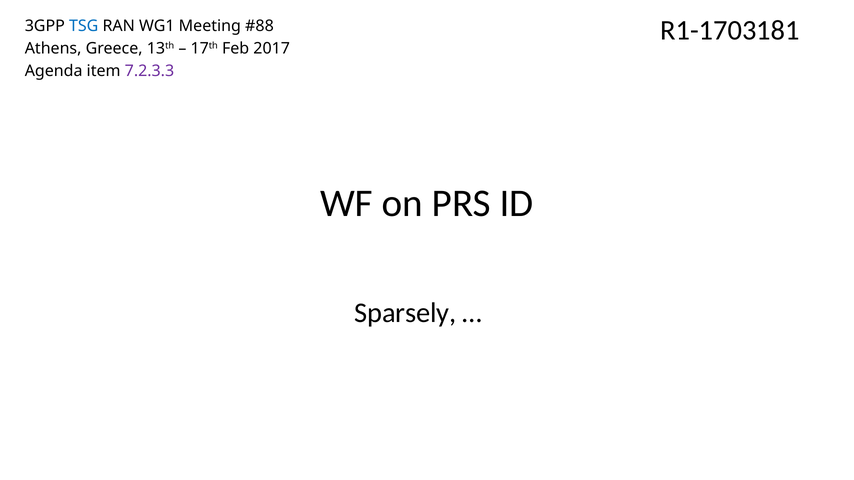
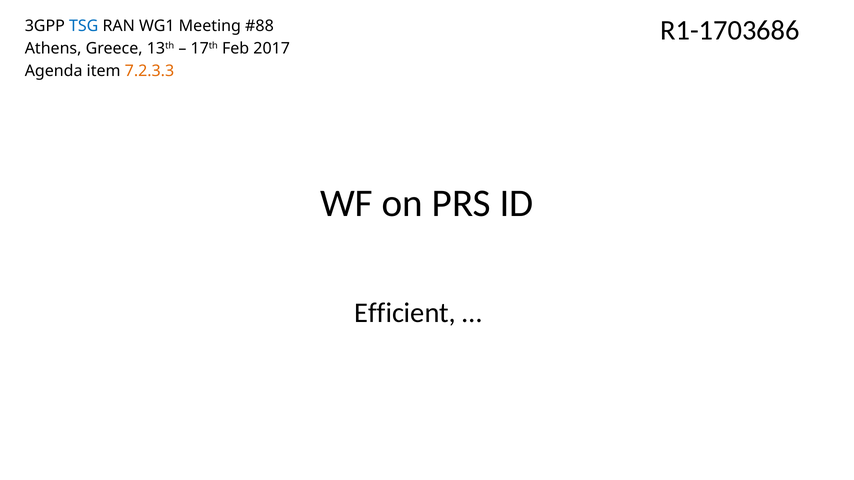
R1-1703181: R1-1703181 -> R1-1703686 (730, 30)
7.2.3.3 colour: purple -> orange (149, 71)
Sparsely: Sparsely -> Efficient (405, 313)
